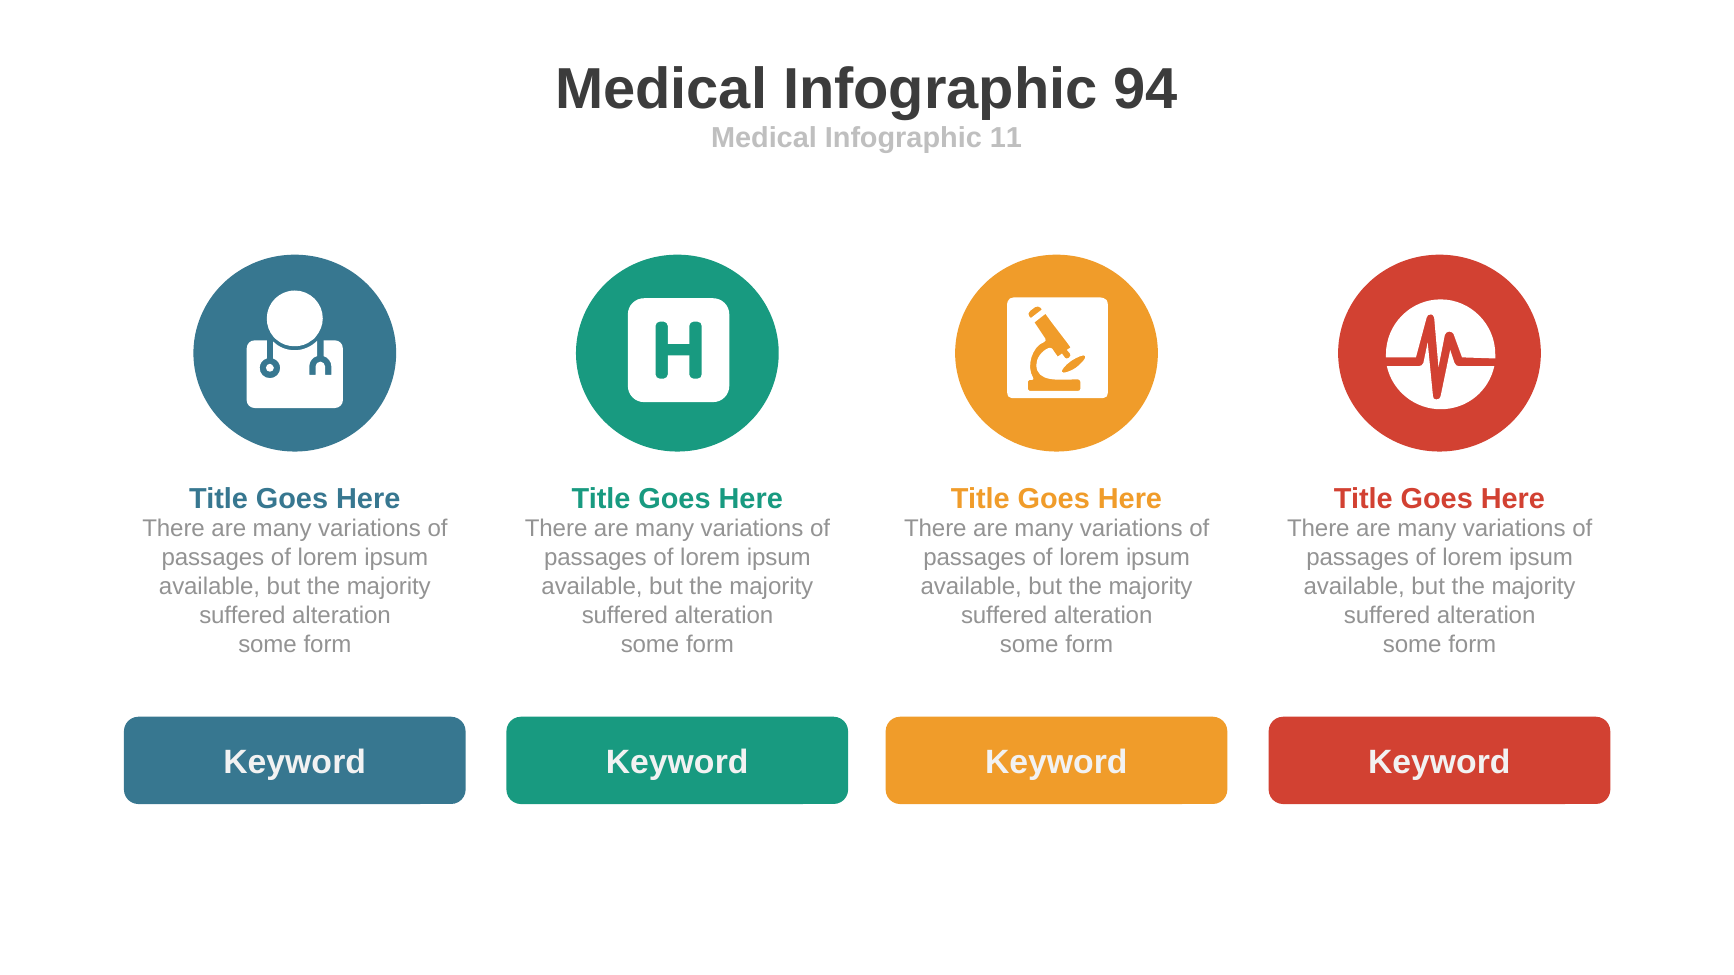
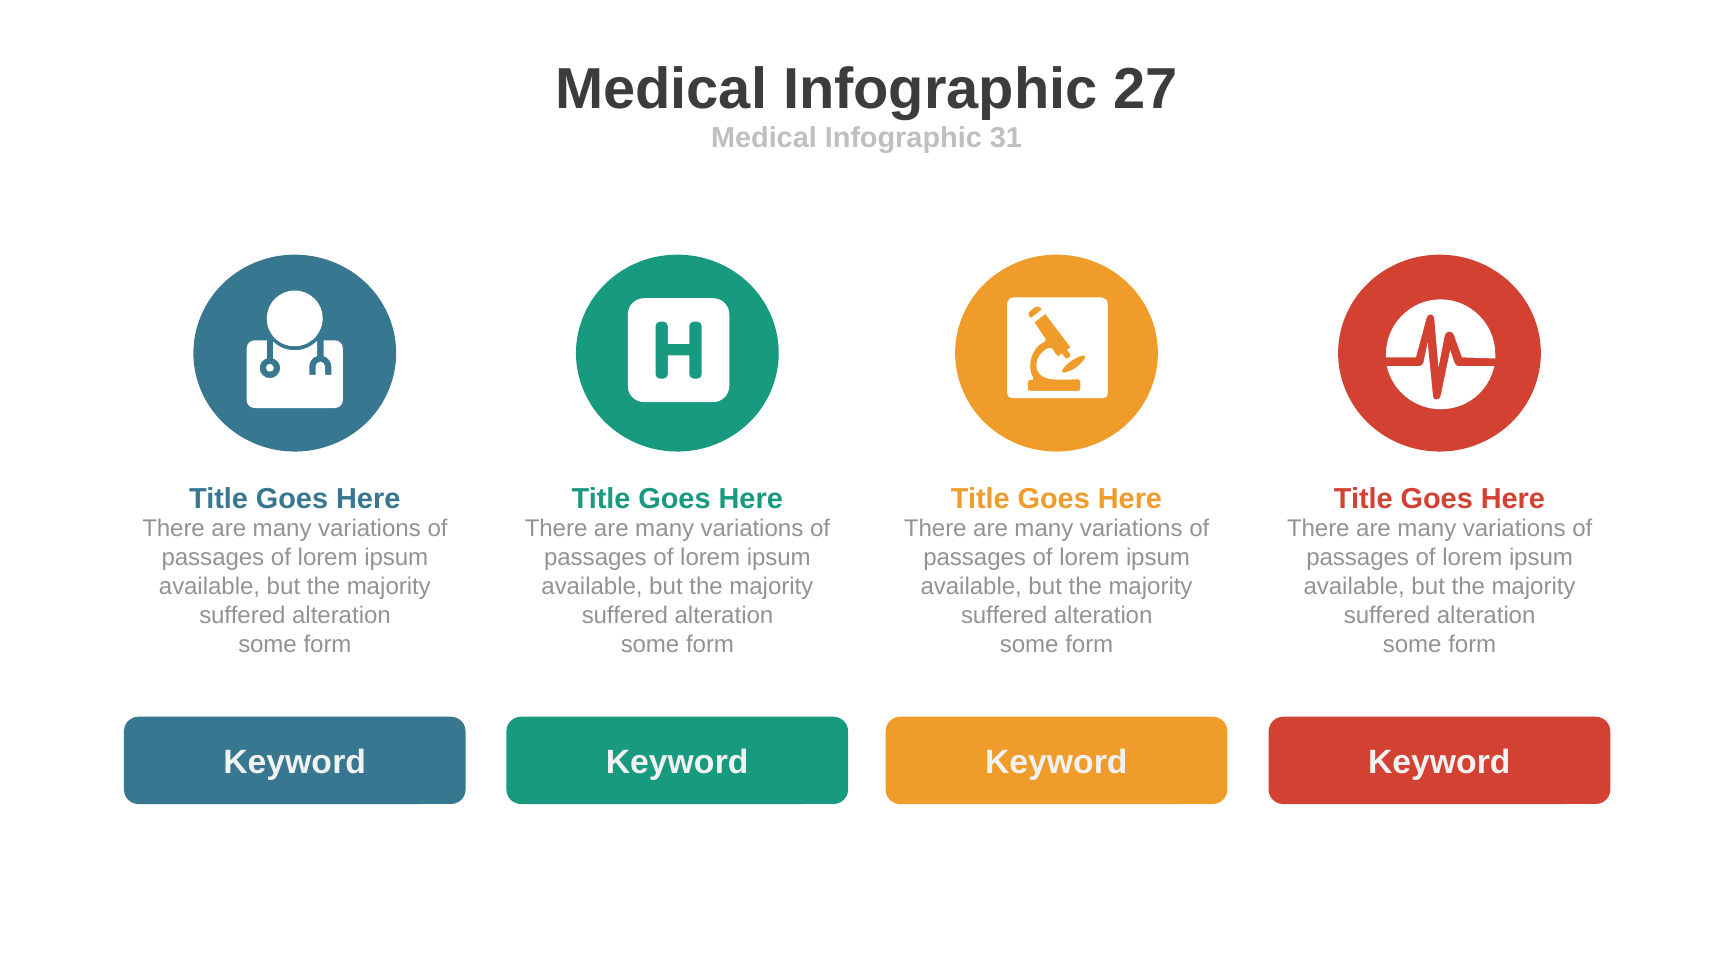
94: 94 -> 27 (1146, 89)
11: 11 -> 31 (1006, 138)
